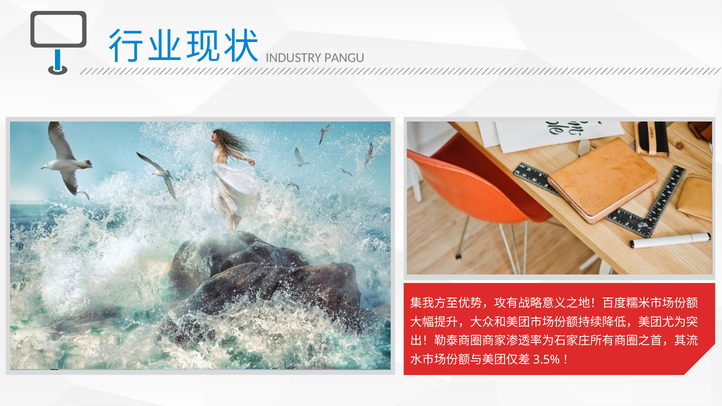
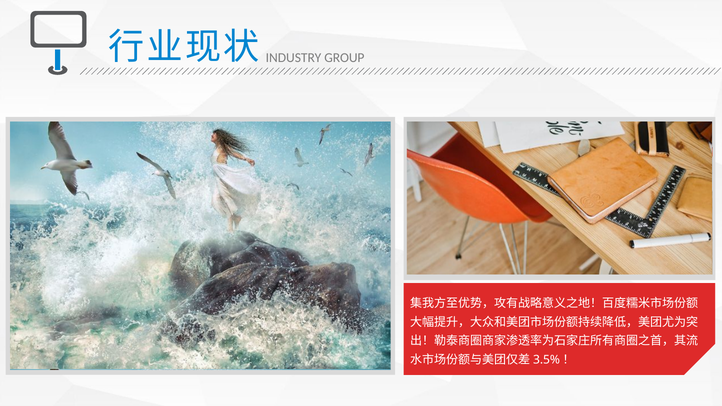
PANGU: PANGU -> GROUP (344, 58)
